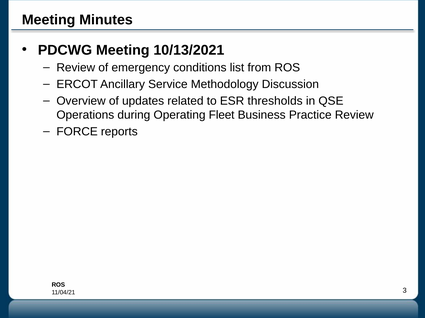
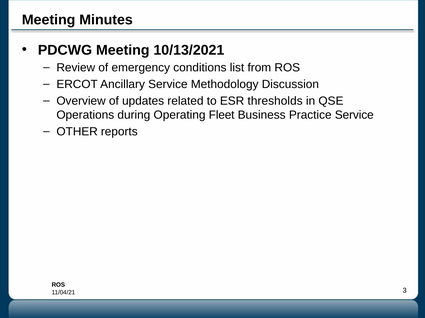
Practice Review: Review -> Service (354, 115)
FORCE: FORCE -> OTHER (77, 132)
